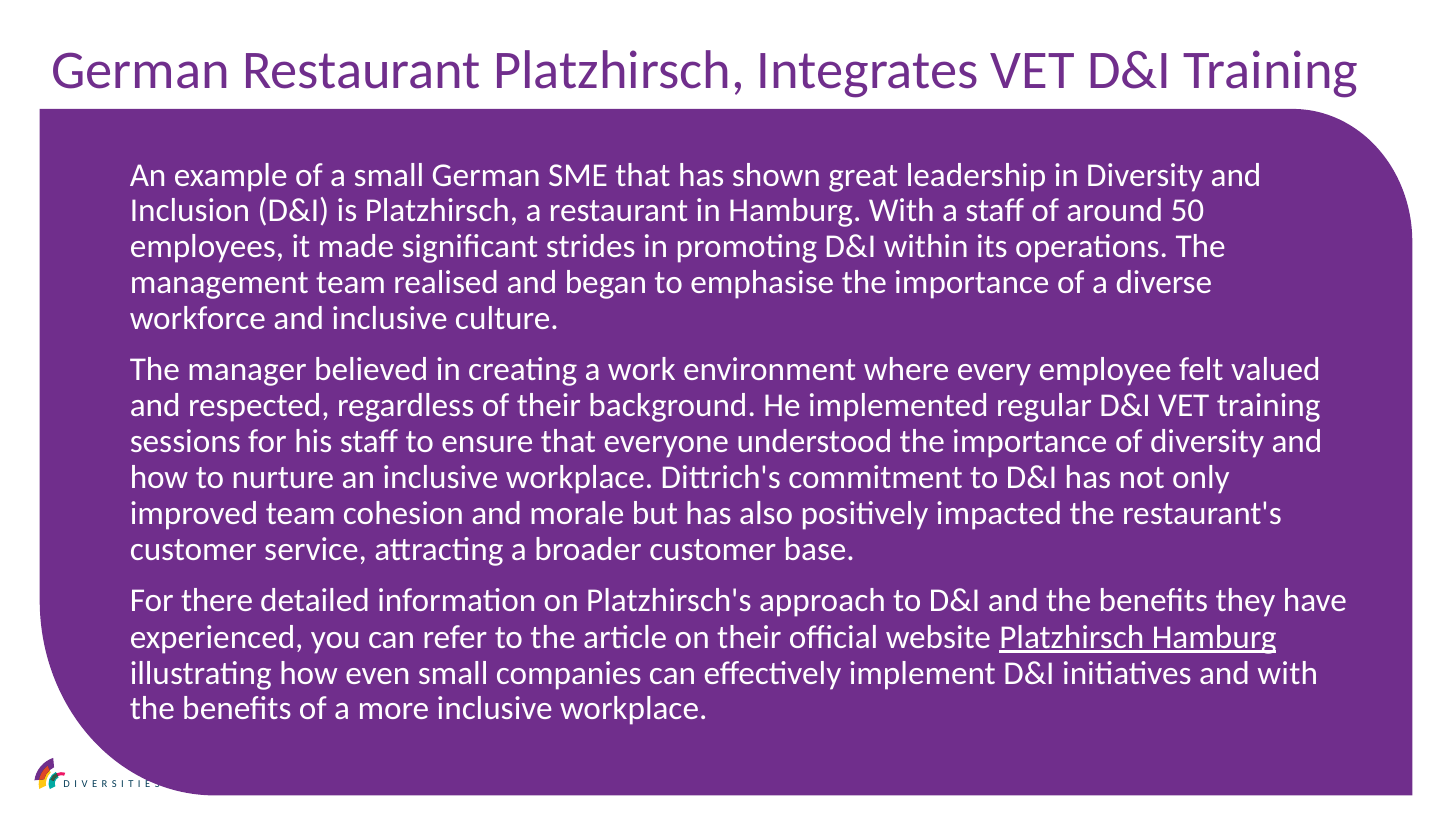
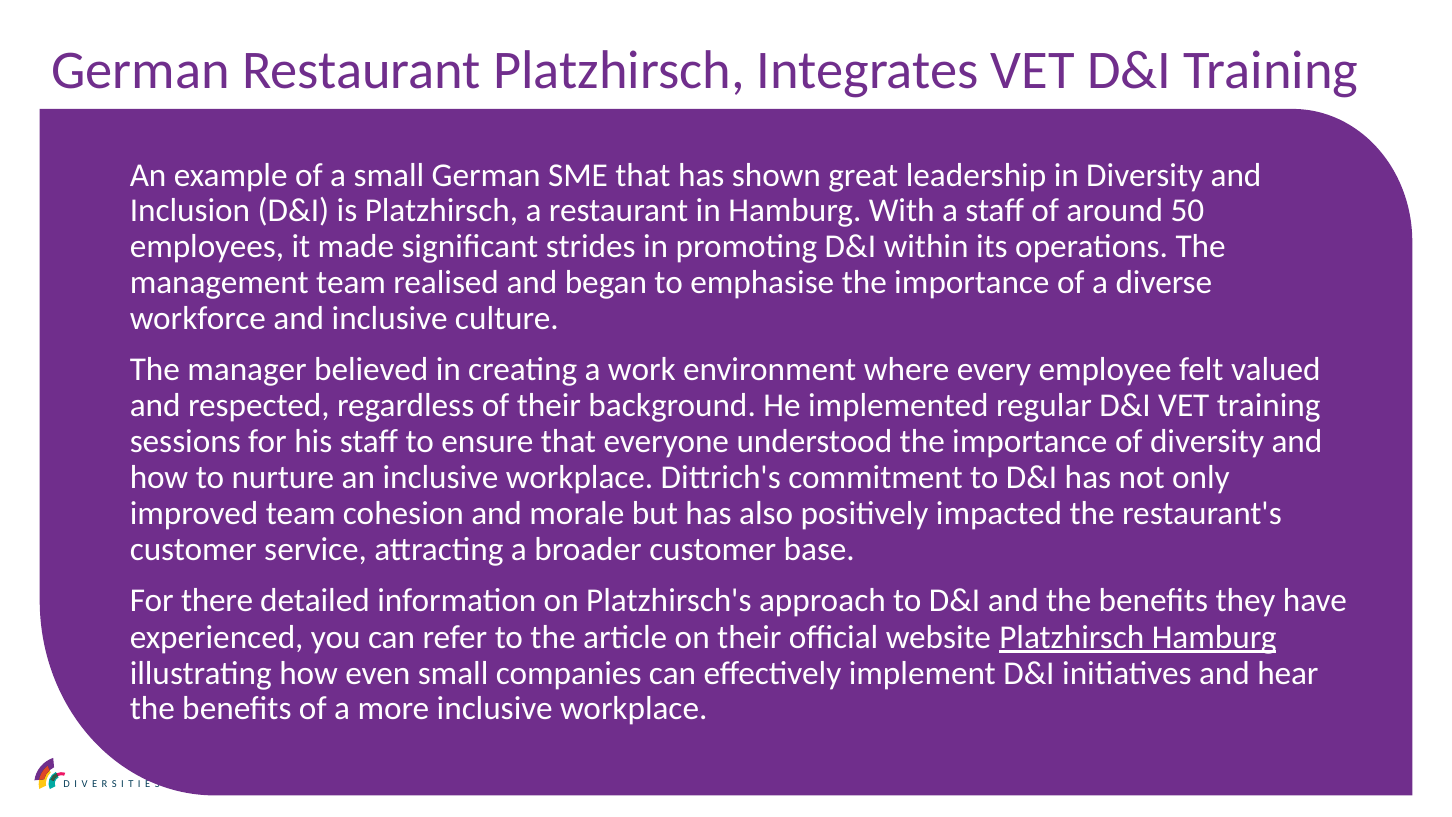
and with: with -> hear (1288, 673)
